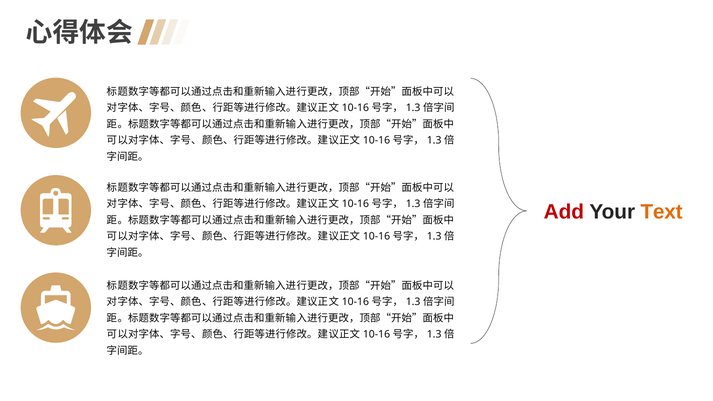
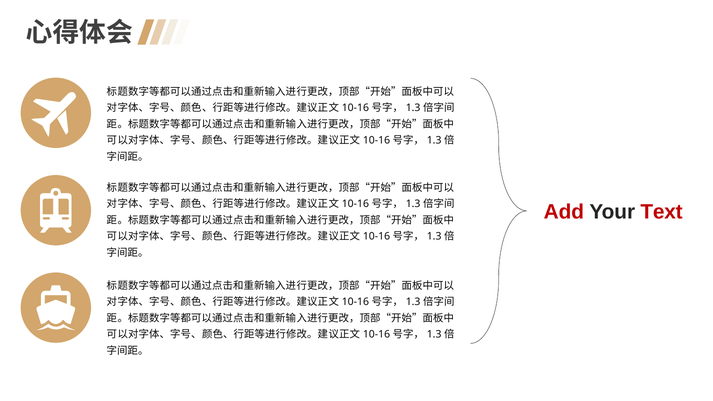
Text colour: orange -> red (662, 212)
